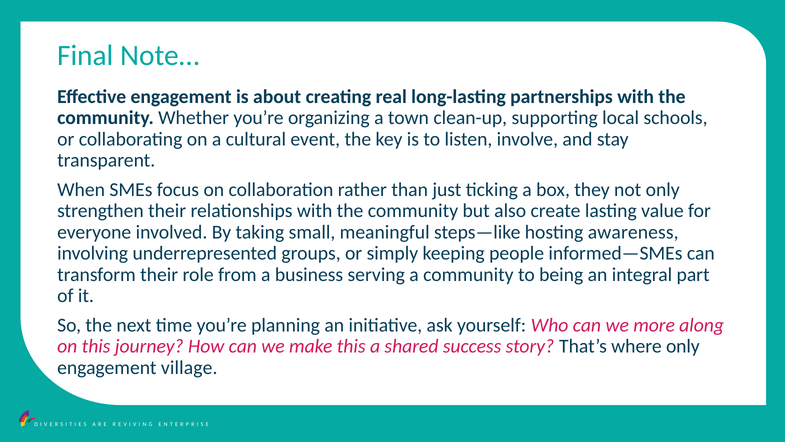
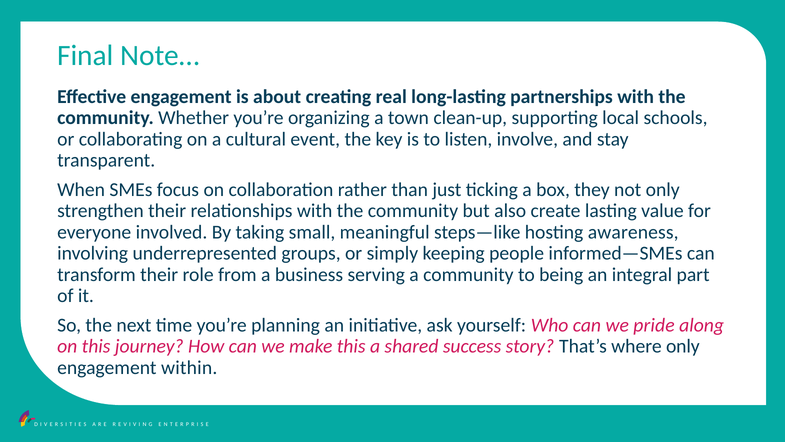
more: more -> pride (654, 325)
village: village -> within (189, 367)
